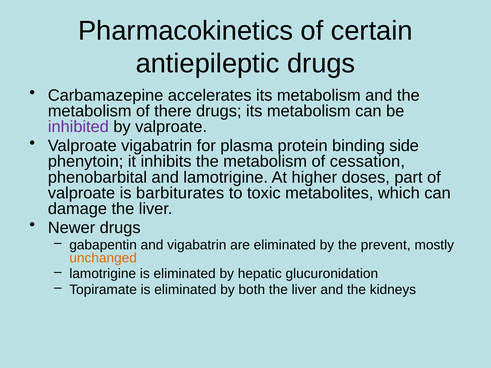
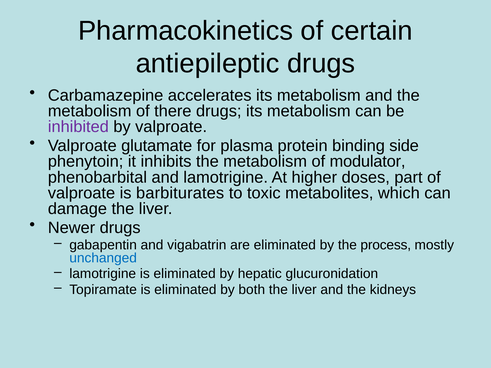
Valproate vigabatrin: vigabatrin -> glutamate (157, 146)
cessation: cessation -> modulator (368, 162)
prevent: prevent -> process (386, 245)
unchanged colour: orange -> blue (103, 258)
